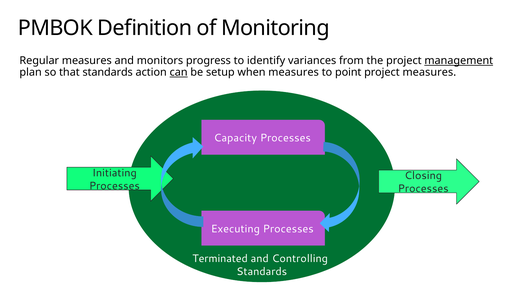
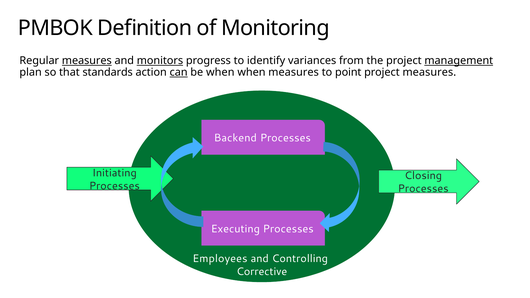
measures underline: none -> present (87, 61)
monitors underline: none -> present (160, 61)
be setup: setup -> when (220, 72)
Capacity: Capacity -> Backend (235, 138)
Terminated: Terminated -> Employees (220, 259)
Standards: Standards -> Corrective (262, 272)
